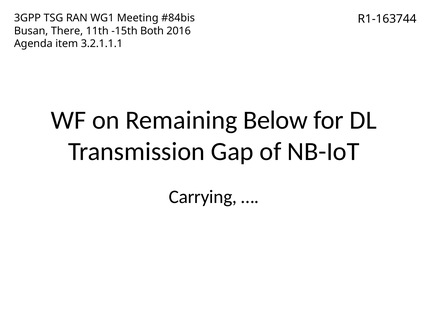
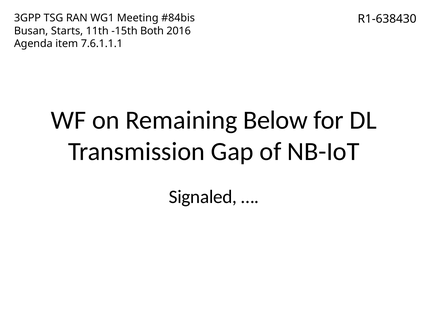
R1-163744: R1-163744 -> R1-638430 (387, 19)
There: There -> Starts (67, 31)
3.2.1.1.1: 3.2.1.1.1 -> 7.6.1.1.1 (102, 44)
Carrying: Carrying -> Signaled (203, 197)
